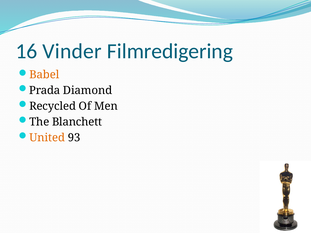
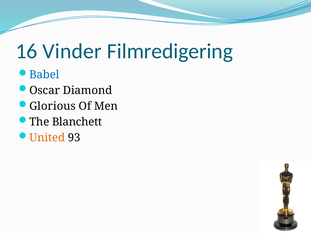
Babel colour: orange -> blue (44, 75)
Prada: Prada -> Oscar (45, 91)
Recycled: Recycled -> Glorious (52, 106)
